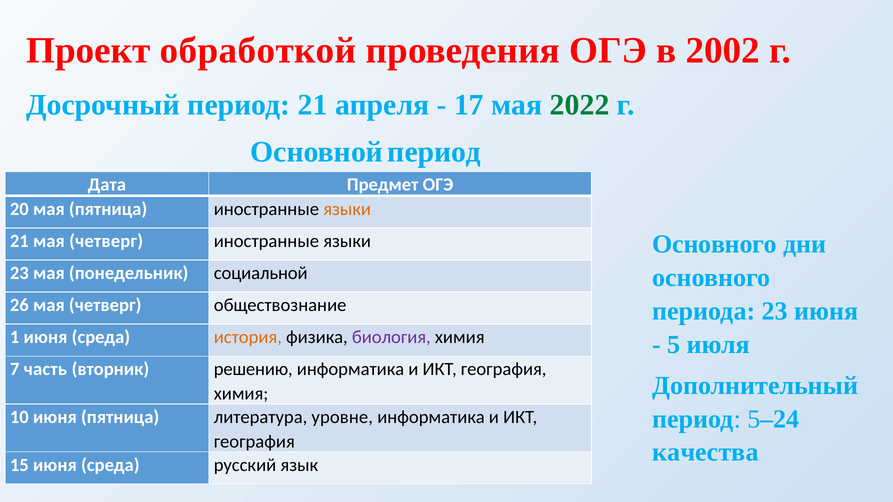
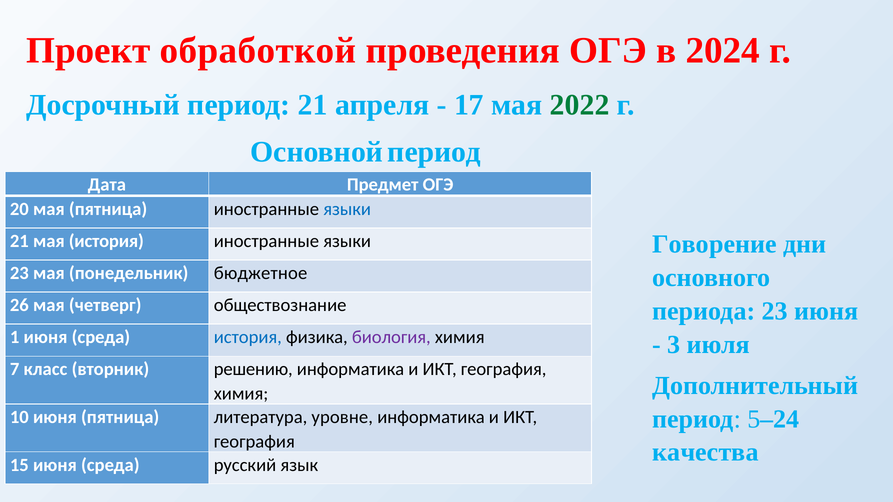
2002: 2002 -> 2024 (723, 50)
языки colour: orange -> blue (347, 209)
Основного: Основного -> Говорение (714, 244)
21 мая четверг: четверг -> история (106, 241)
социальной: социальной -> бюджетное (261, 273)
история colour: orange -> blue (248, 337)
5: 5 -> 3 (674, 345)
часть: часть -> класс (45, 370)
